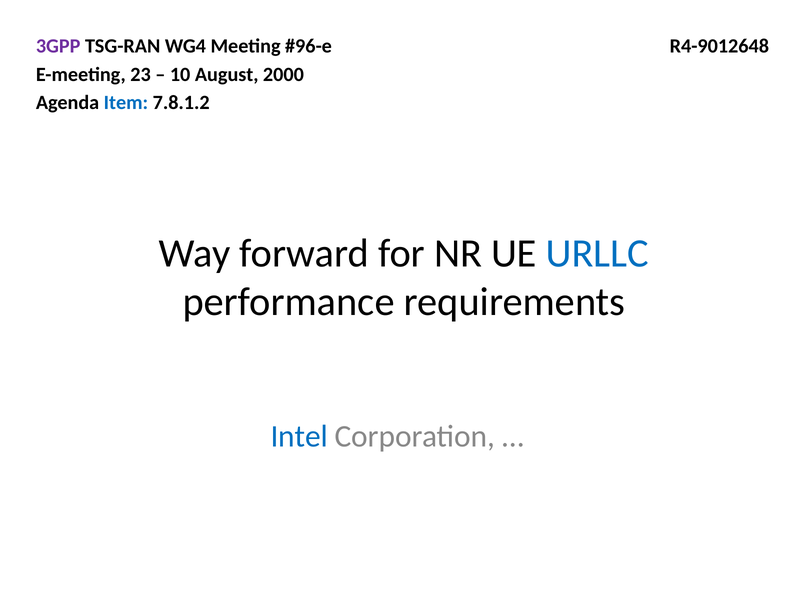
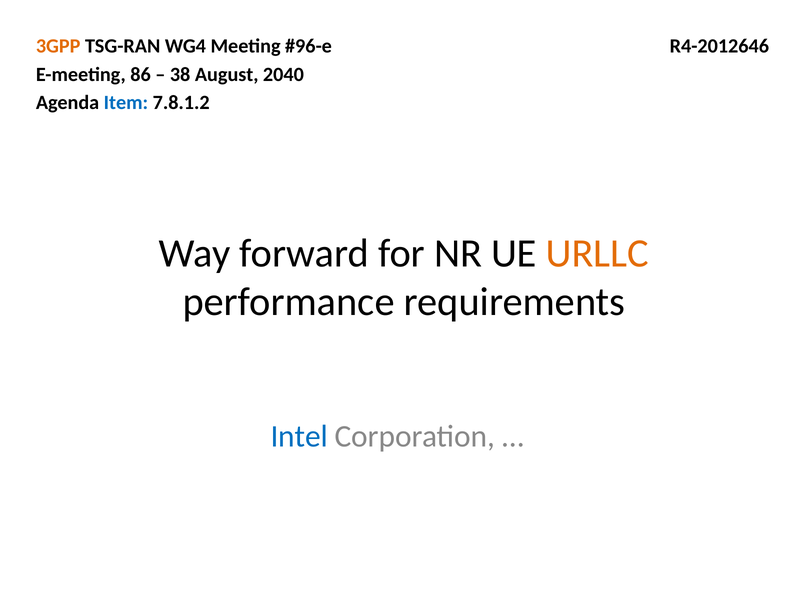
3GPP colour: purple -> orange (58, 46)
R4-9012648: R4-9012648 -> R4-2012646 (719, 46)
23: 23 -> 86 (141, 74)
10: 10 -> 38 (180, 74)
2000: 2000 -> 2040 (283, 74)
URLLC colour: blue -> orange (597, 254)
